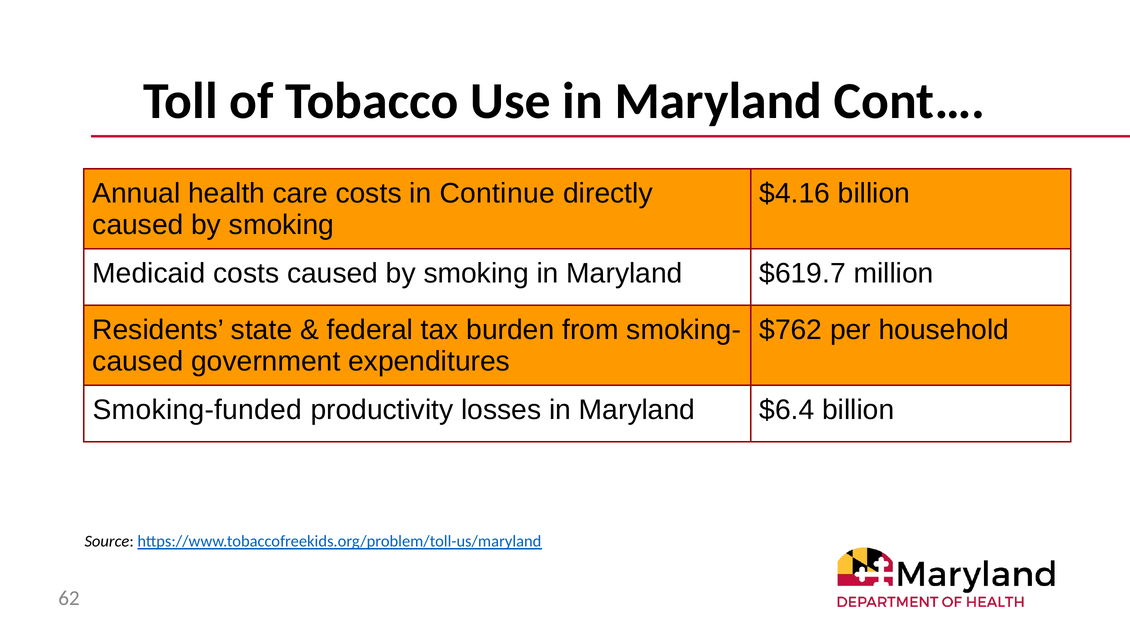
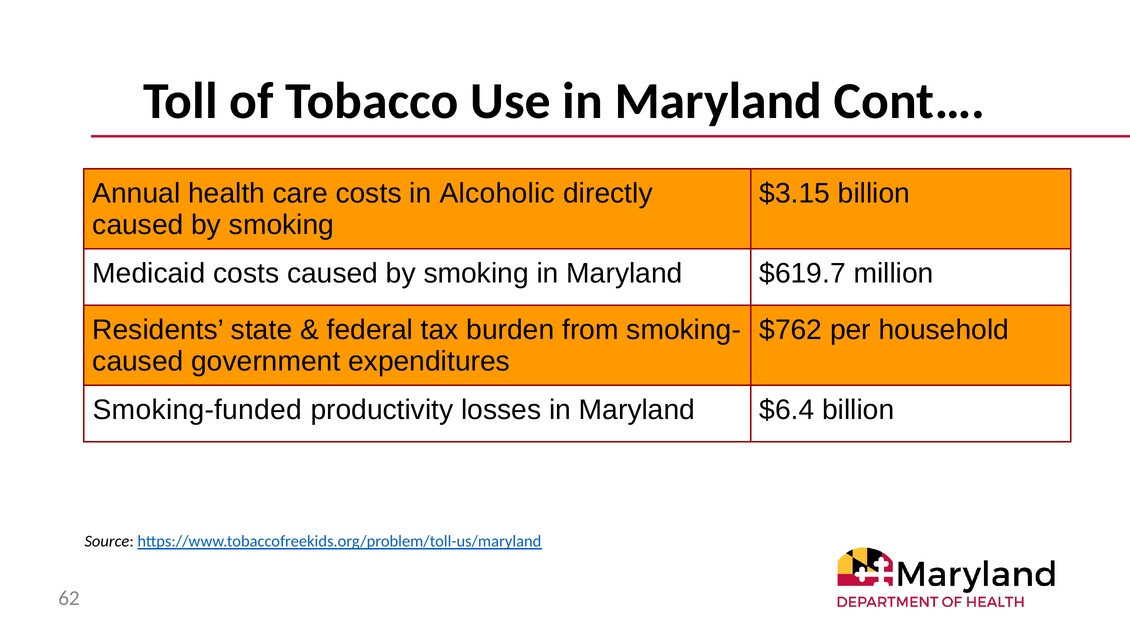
Continue: Continue -> Alcoholic (497, 193)
$4.16: $4.16 -> $3.15 (795, 193)
